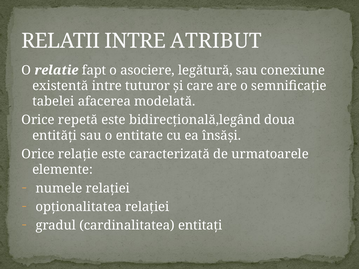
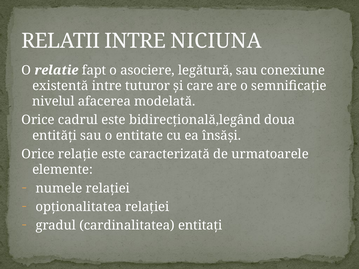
ATRIBUT: ATRIBUT -> NICIUNA (216, 41)
tabelei: tabelei -> nivelul (53, 101)
repetă: repetă -> cadrul (78, 120)
